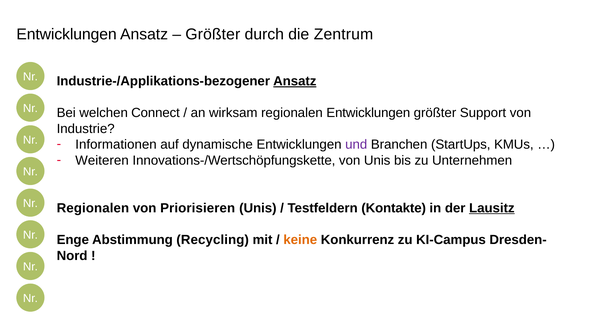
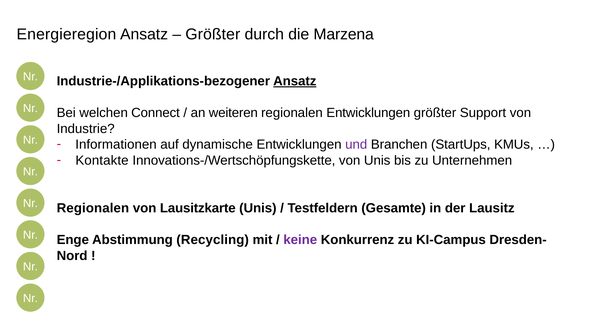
Entwicklungen: Entwicklungen -> Energieregion (66, 34)
Zentrum: Zentrum -> Marzena (344, 34)
wirksam: wirksam -> weiteren (233, 113)
Weiteren: Weiteren -> Kontakte (102, 161)
Priorisieren: Priorisieren -> Lausitzkarte (198, 208)
Kontakte: Kontakte -> Gesamte (394, 208)
Lausitz underline: present -> none (492, 208)
keine colour: orange -> purple (300, 240)
